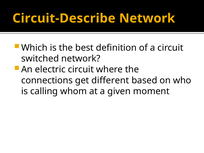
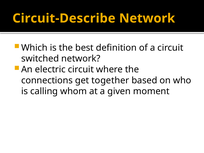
different: different -> together (110, 80)
